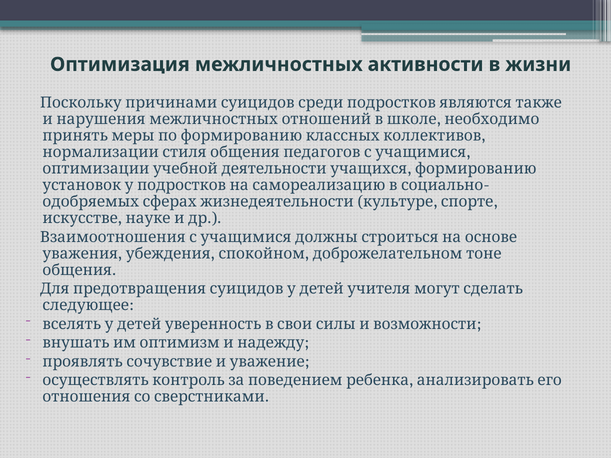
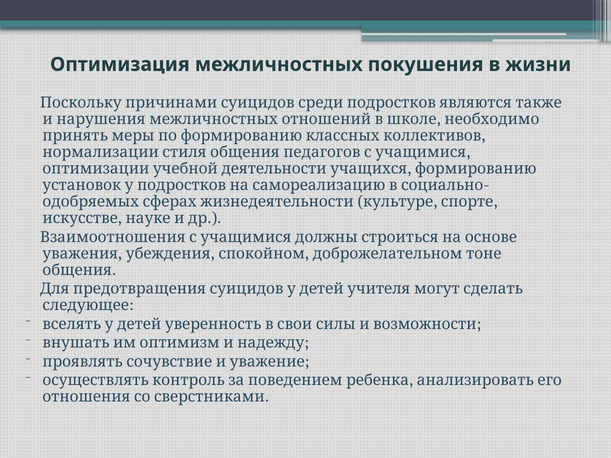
активности: активности -> покушения (426, 64)
